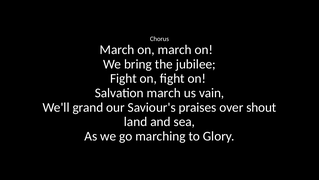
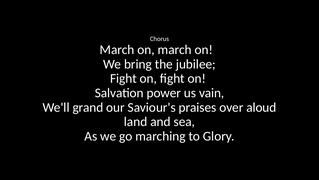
Salvation march: march -> power (164, 93)
shout: shout -> aloud (261, 107)
